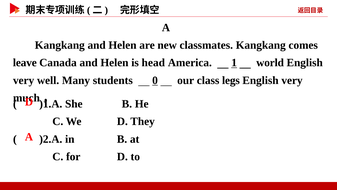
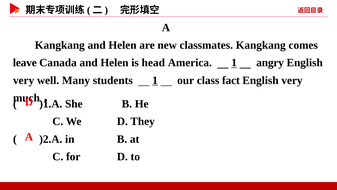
world: world -> angry (270, 63)
students 0: 0 -> 1 (155, 80)
legs: legs -> fact (231, 80)
